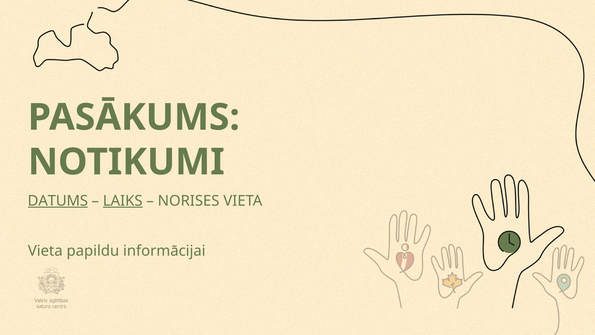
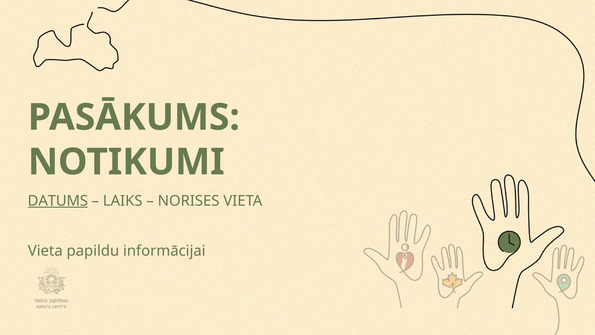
LAIKS underline: present -> none (123, 201)
